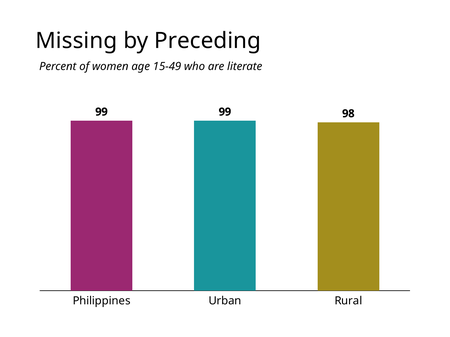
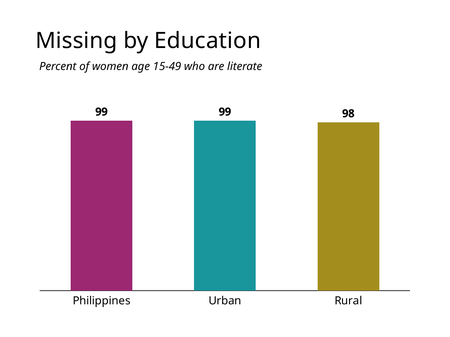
Preceding: Preceding -> Education (208, 41)
